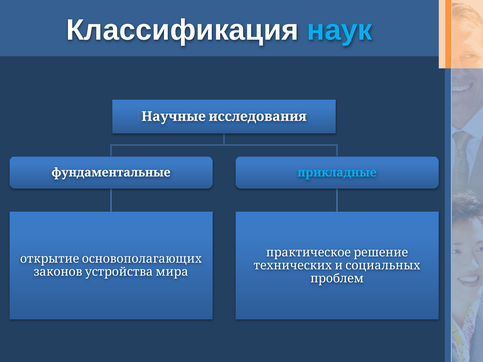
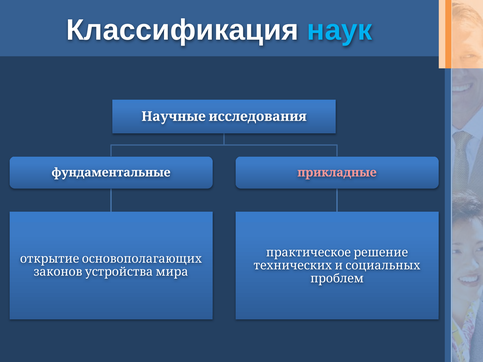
прикладные colour: light blue -> pink (337, 173)
